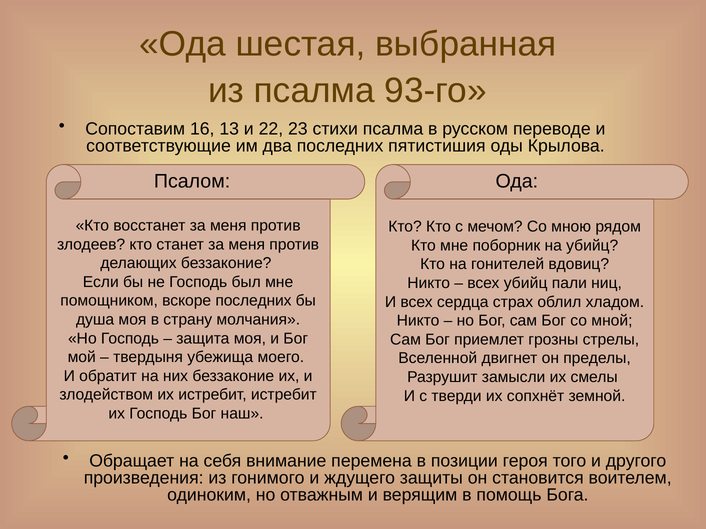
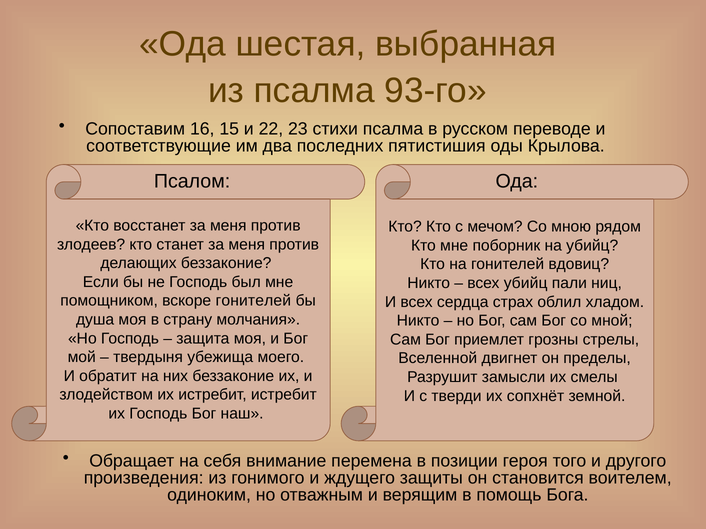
13: 13 -> 15 (229, 129)
вскоре последних: последних -> гонителей (253, 301)
